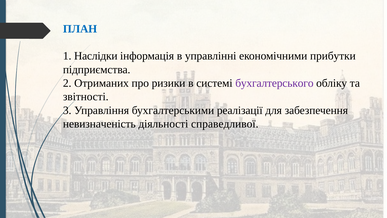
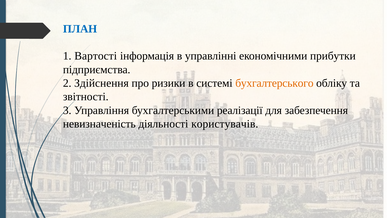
Наслідки: Наслідки -> Вартості (96, 56)
Отриманих: Отриманих -> Здійснення (101, 83)
бухгалтерського colour: purple -> orange (274, 83)
справедливої: справедливої -> користувачів (225, 124)
